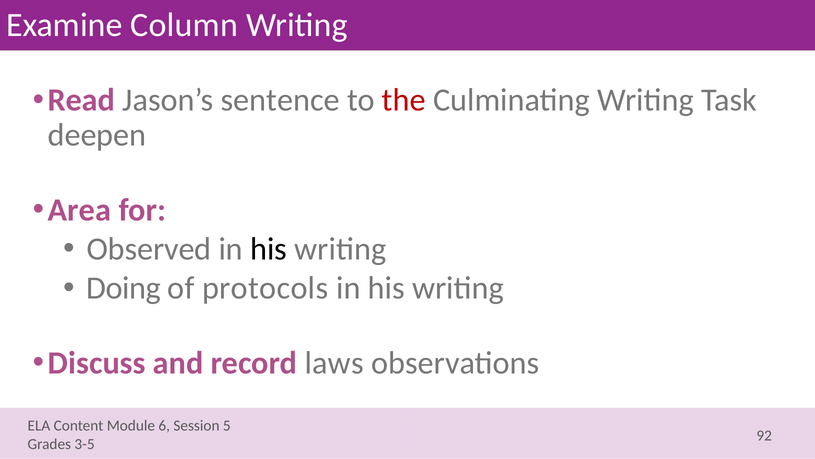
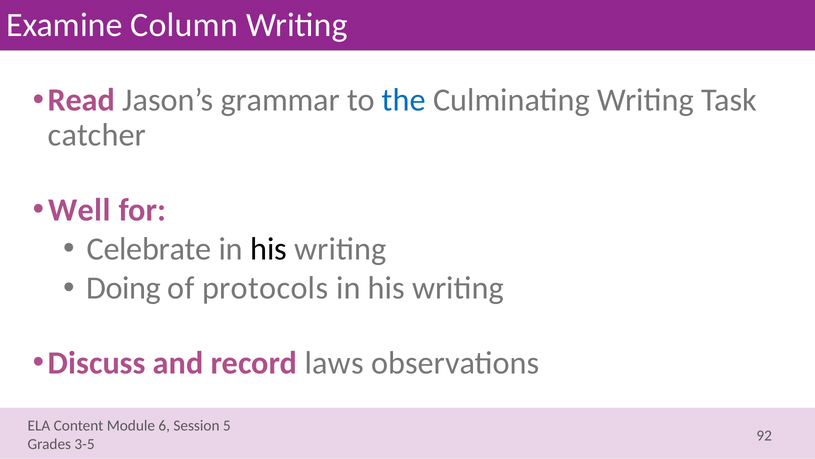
sentence: sentence -> grammar (280, 100)
the colour: red -> blue (404, 100)
deepen: deepen -> catcher (97, 135)
Area: Area -> Well (79, 210)
Observed: Observed -> Celebrate (149, 249)
